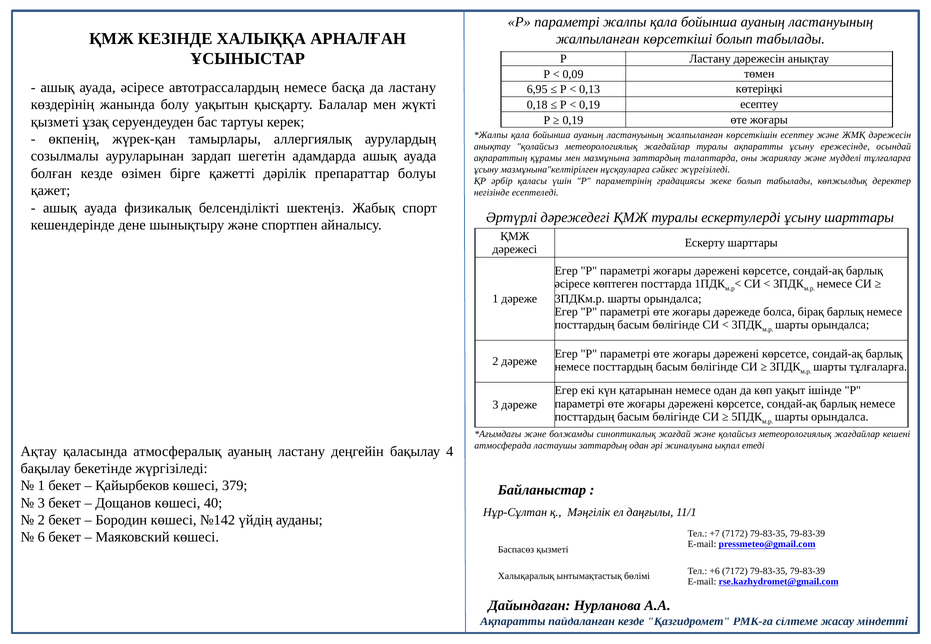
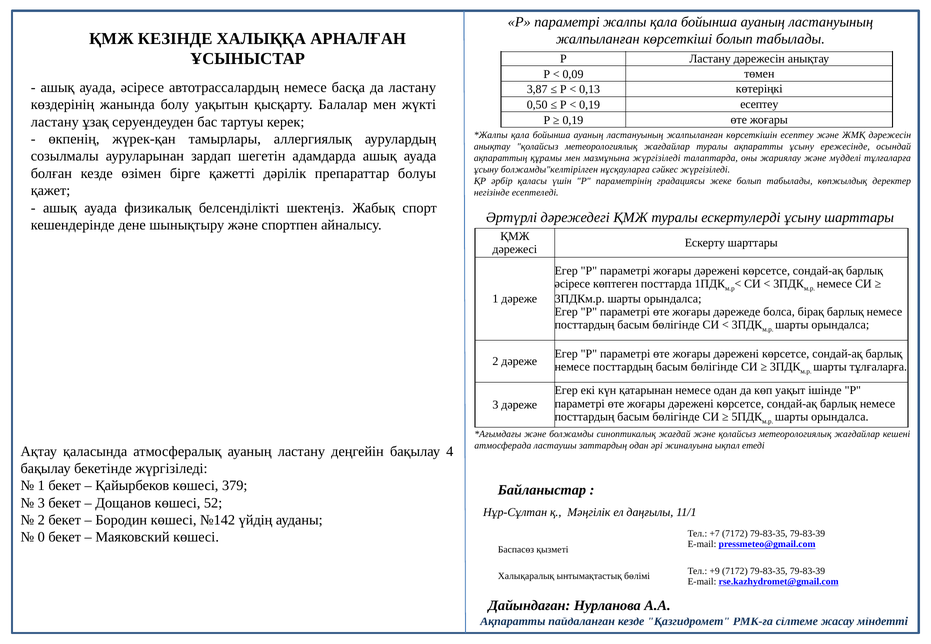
6,95: 6,95 -> 3,87 (537, 90)
0,18: 0,18 -> 0,50 (537, 105)
қызметі: қызметі -> ластану (55, 122)
мазмұнына заттардың: заттардың -> жүргізіледі (657, 158)
мазмұнына"келтірілген: мазмұнына"келтірілген -> болжамды"келтірілген (549, 170)
40: 40 -> 52 (213, 503)
6: 6 -> 0 (41, 538)
+6: +6 -> +9 (715, 571)
